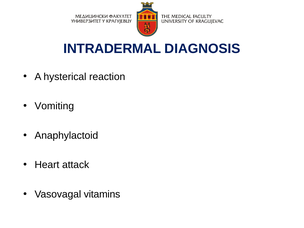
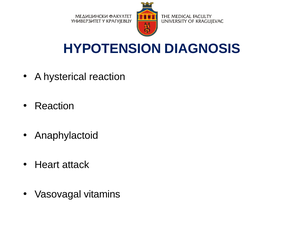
INTRADERMAL: INTRADERMAL -> HYPOTENSION (112, 49)
Vomiting: Vomiting -> Reaction (54, 106)
